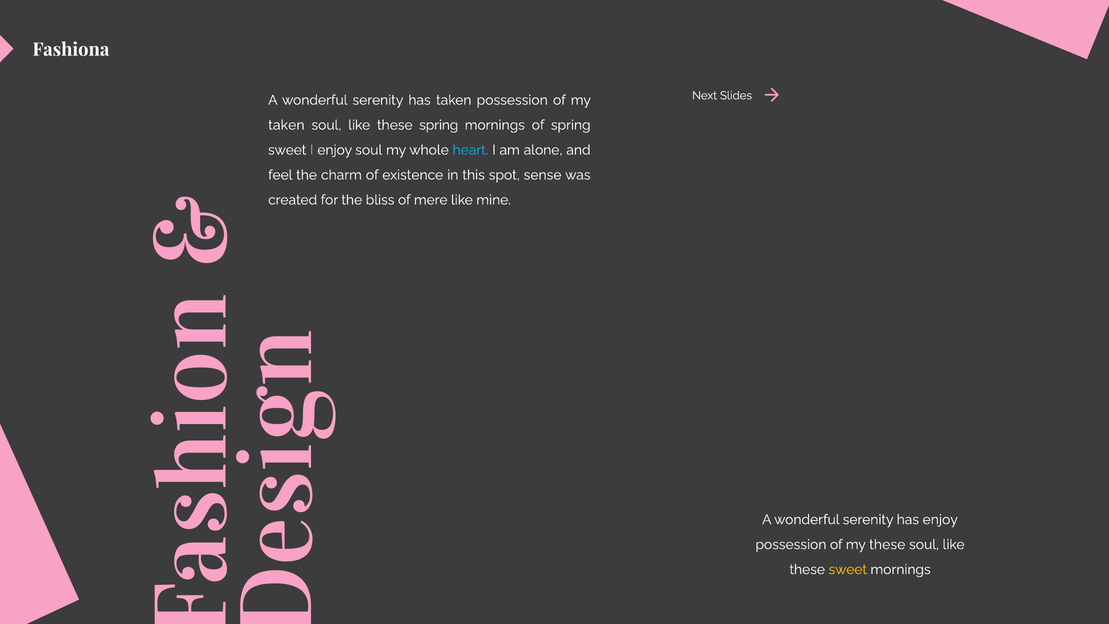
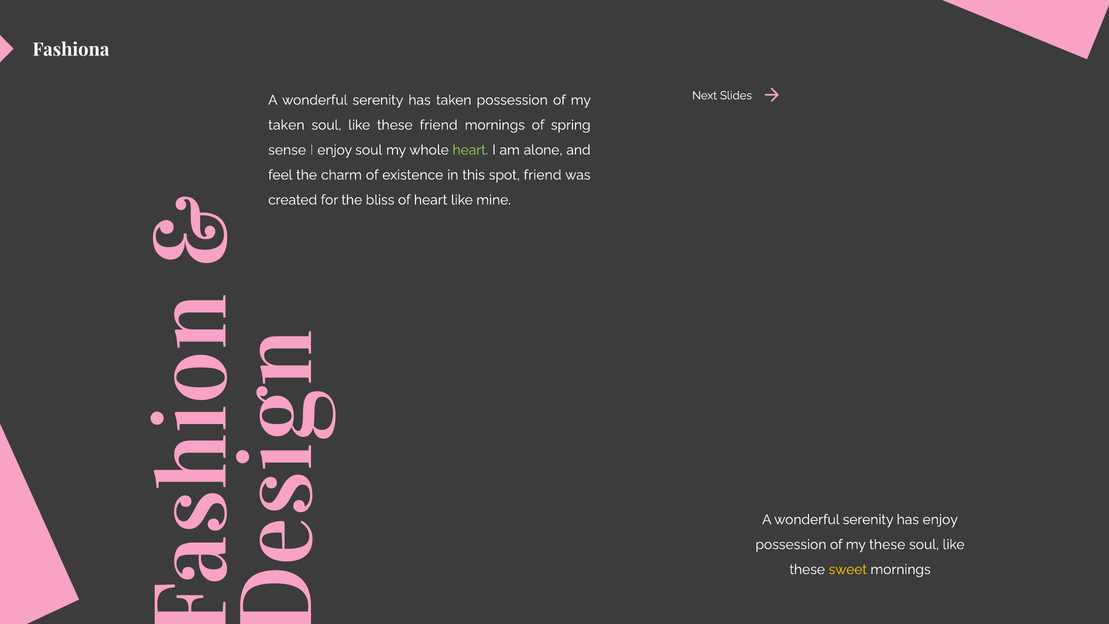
these spring: spring -> friend (439, 125)
sweet: sweet -> sense (287, 150)
heart colour: light blue -> light green (470, 150)
spot sense: sense -> friend (543, 175)
of mere: mere -> heart (431, 200)
